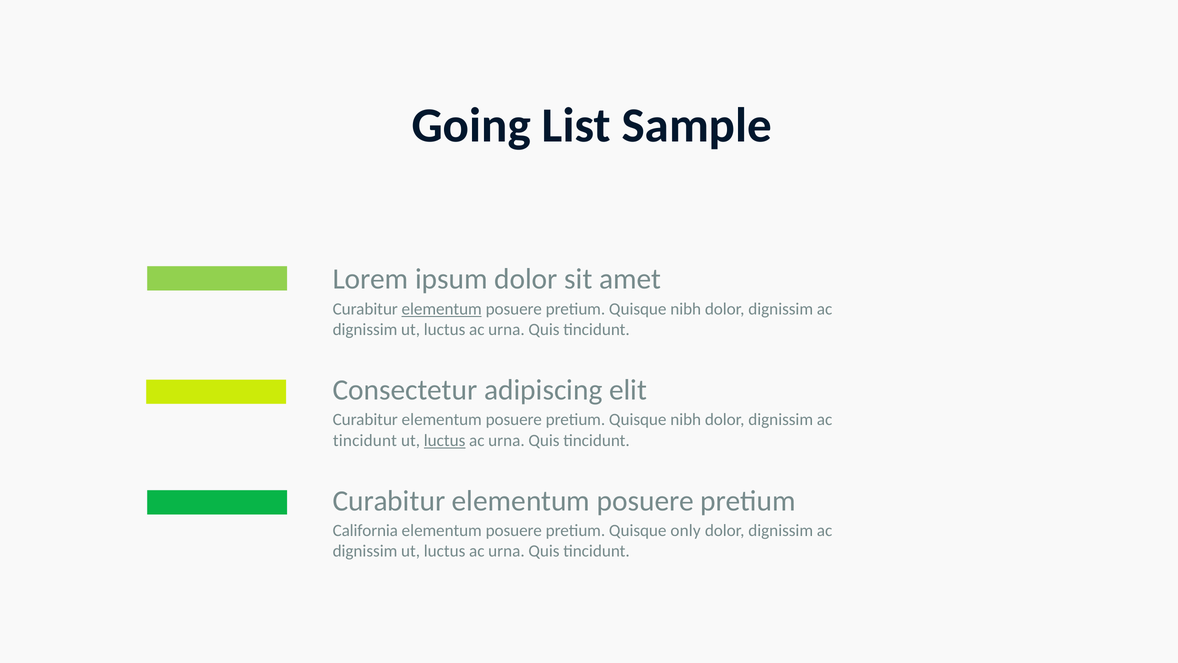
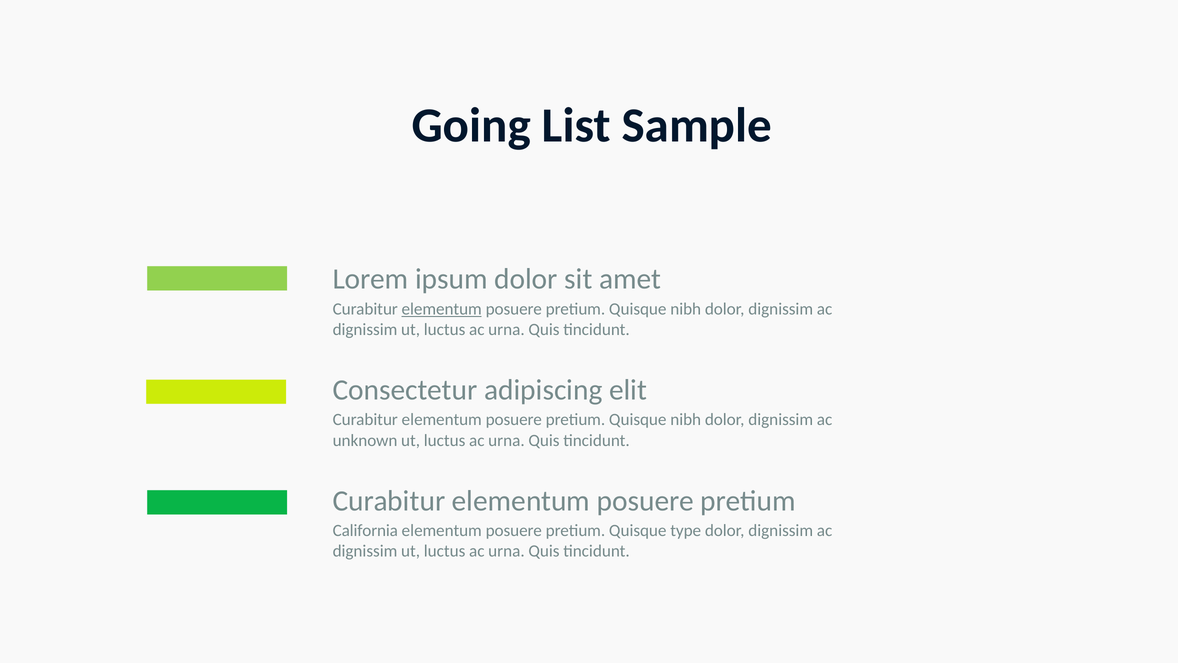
tincidunt: tincidunt -> unknown (365, 440)
luctus underline: present -> none (445, 440)
only: only -> type (686, 530)
